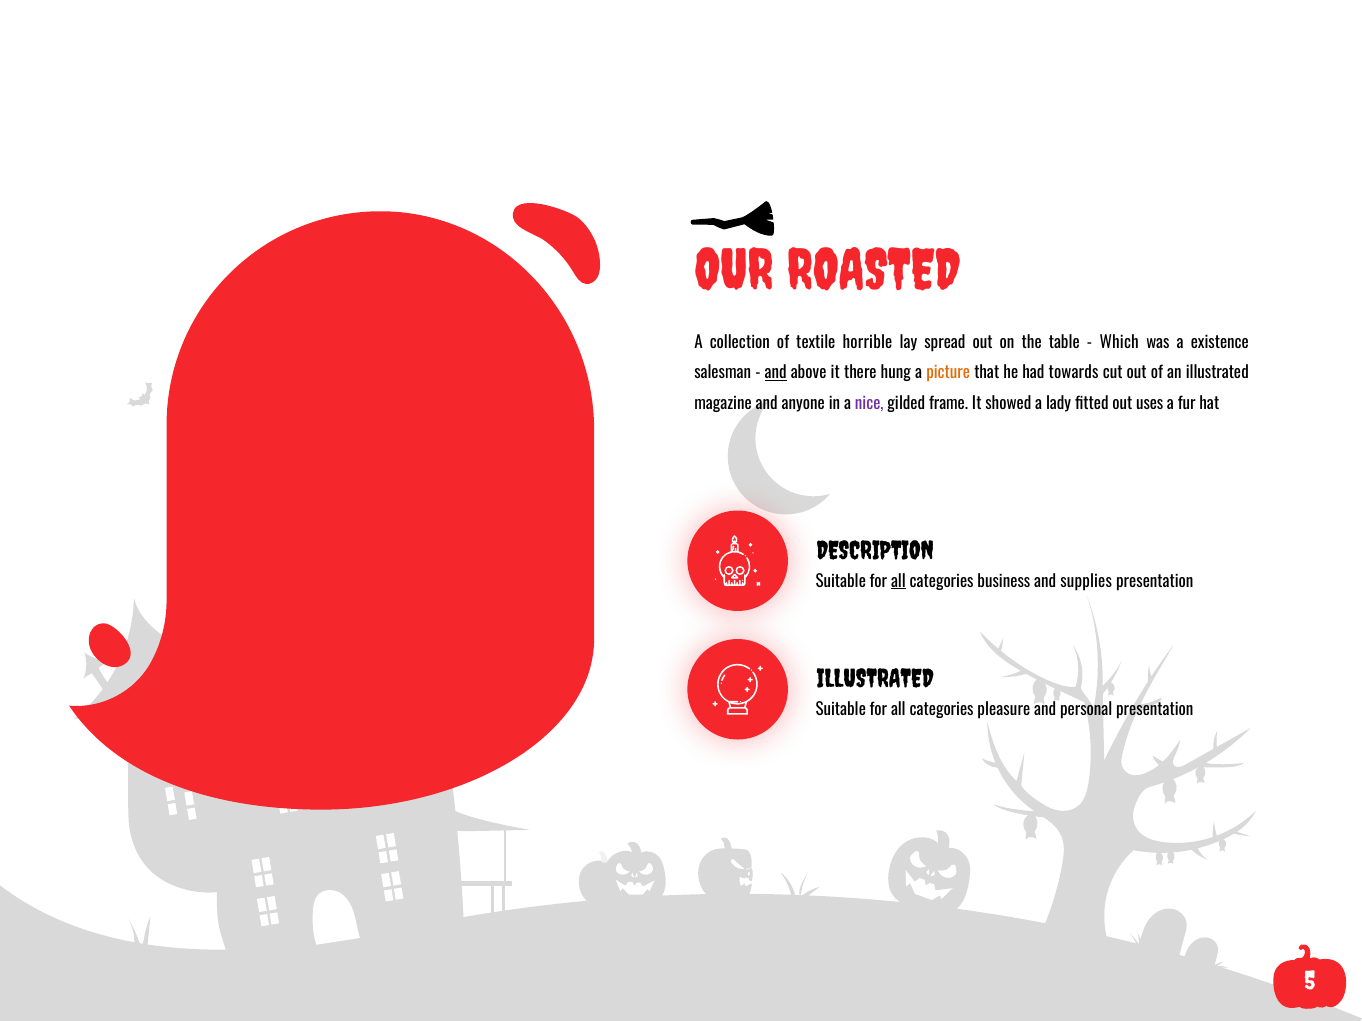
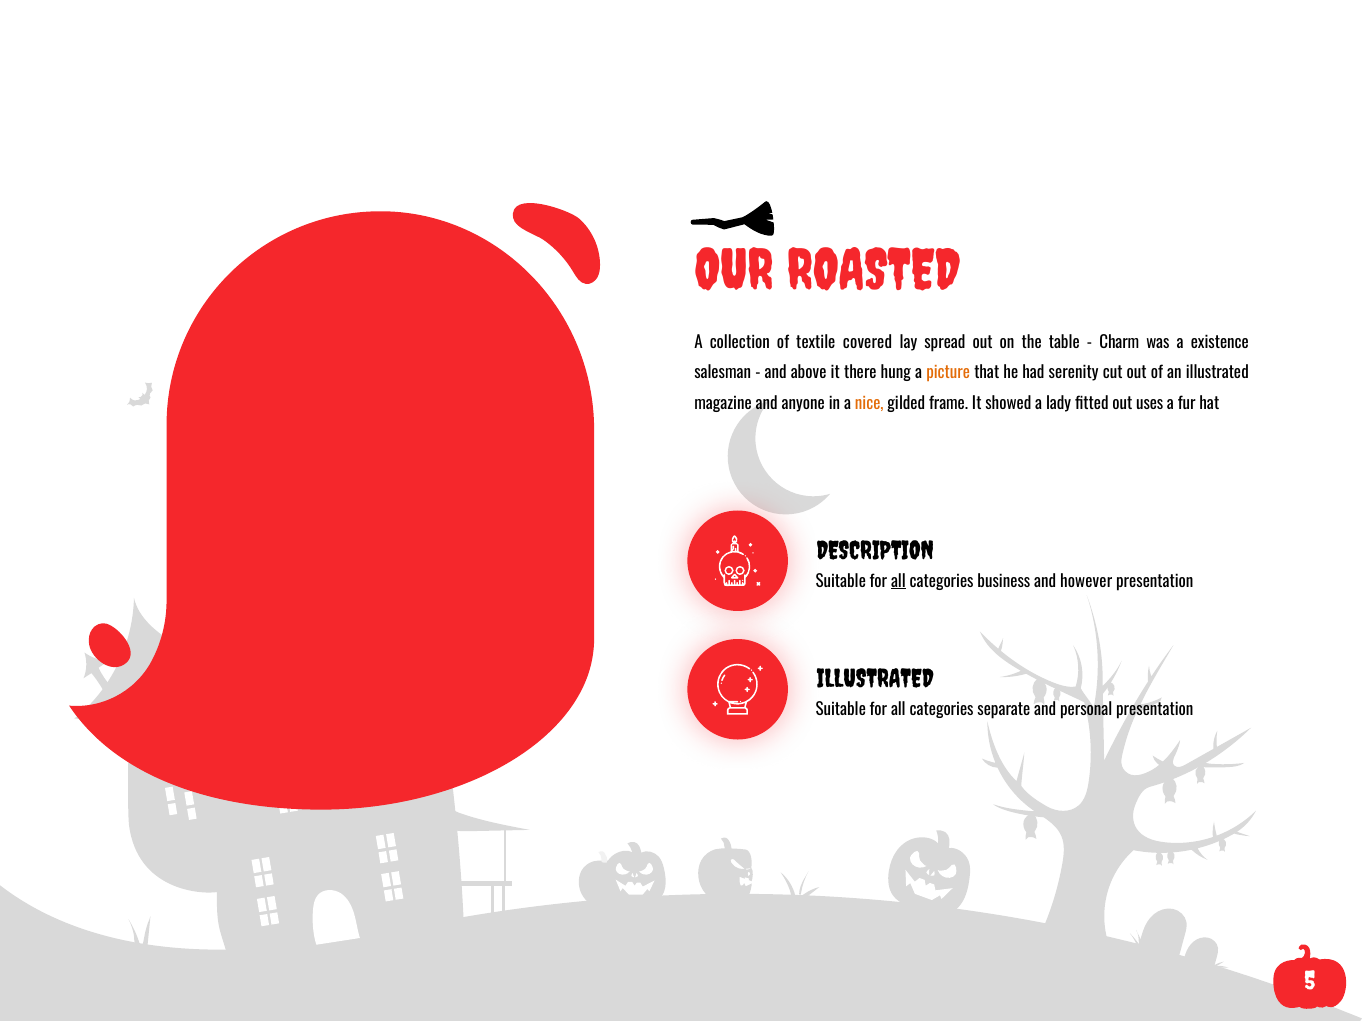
horrible: horrible -> covered (868, 343)
Which: Which -> Charm (1119, 343)
and underline: present -> none (776, 373)
towards: towards -> serenity (1074, 373)
nice colour: purple -> orange (869, 404)
supplies: supplies -> however (1086, 582)
pleasure: pleasure -> separate (1004, 710)
